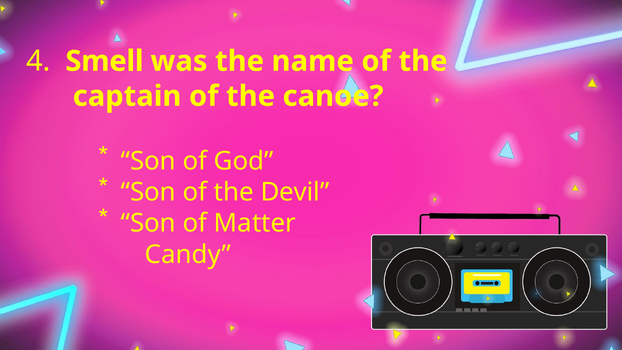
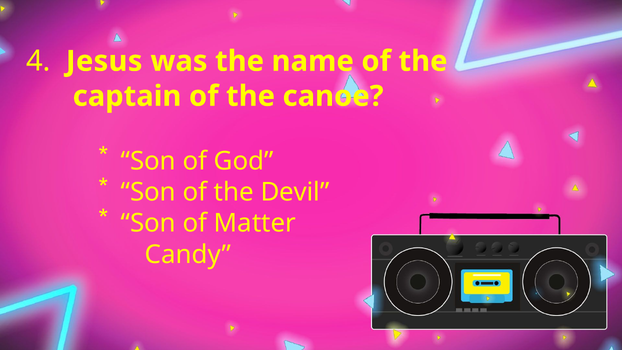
Smell: Smell -> Jesus (104, 61)
